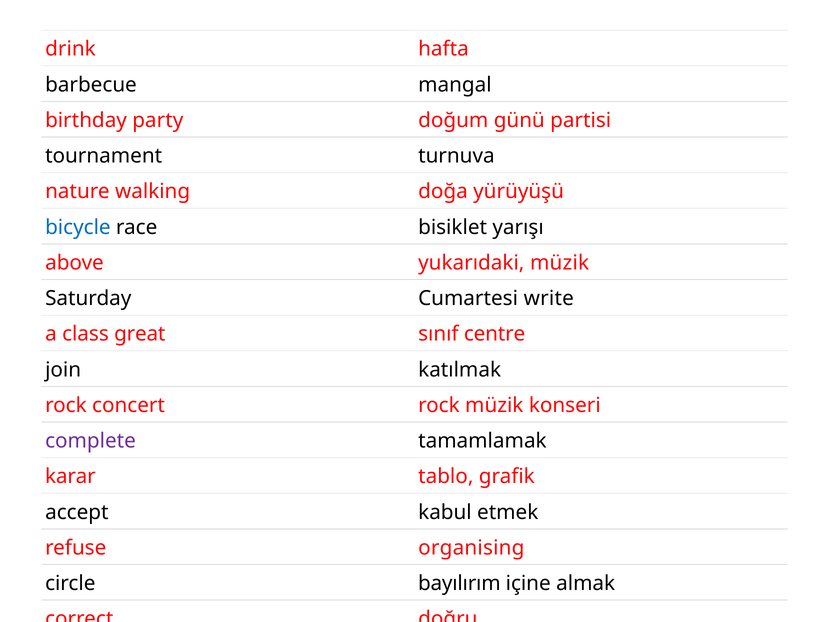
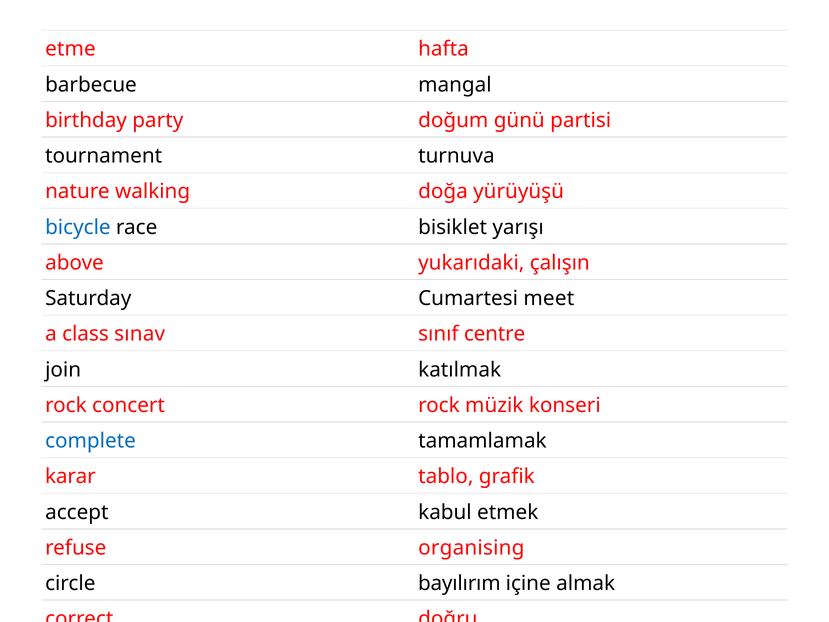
drink: drink -> etme (70, 49)
yukarıdaki müzik: müzik -> çalışın (560, 263)
write: write -> meet (549, 298)
great: great -> sınav (140, 334)
complete colour: purple -> blue (90, 441)
